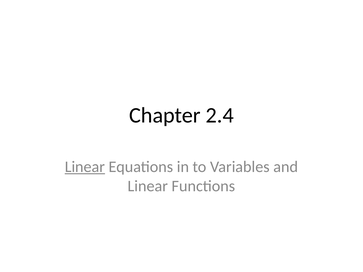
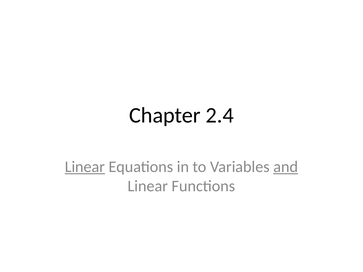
and underline: none -> present (286, 167)
